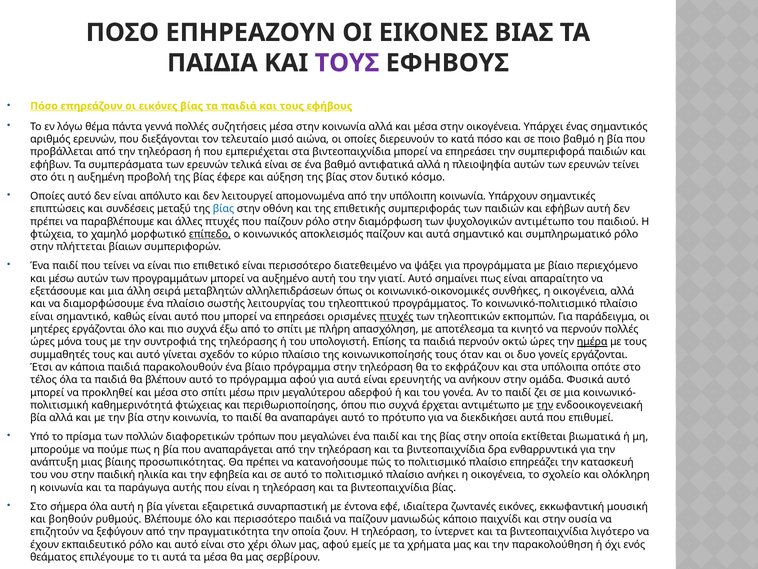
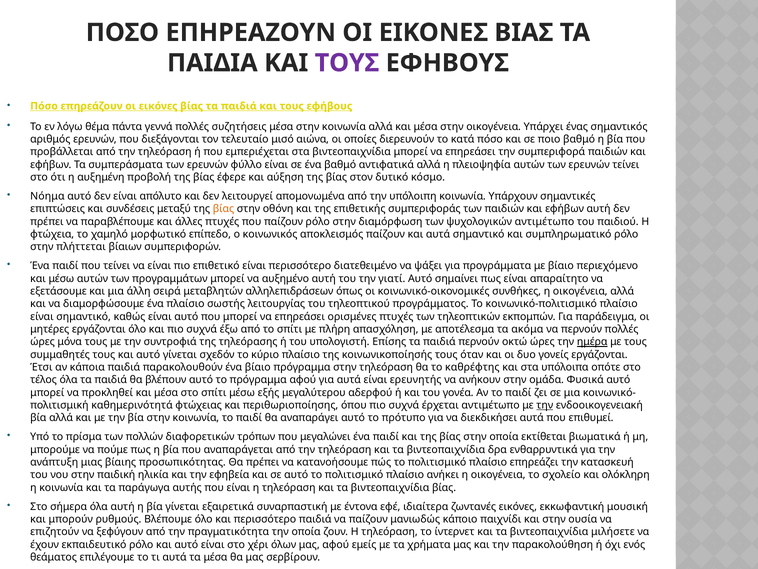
τελικά: τελικά -> φύλλο (246, 165)
Οποίες: Οποίες -> Νόημα (47, 196)
βίας colour: blue -> orange (223, 209)
επίπεδο underline: present -> none (210, 234)
πτυχές underline: present -> none (396, 316)
κινητό: κινητό -> ακόμα (527, 329)
εκφράζουν: εκφράζουν -> καθρέφτης (472, 367)
πριν: πριν -> εξής (269, 392)
βοηθούν: βοηθούν -> μπορούν (71, 519)
λιγότερο: λιγότερο -> μιλήσετε (613, 531)
